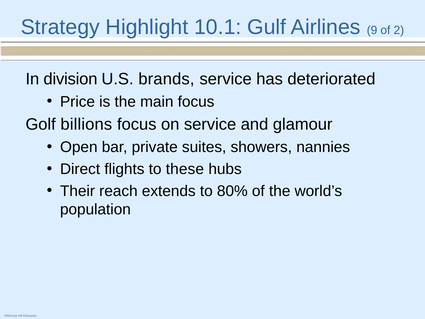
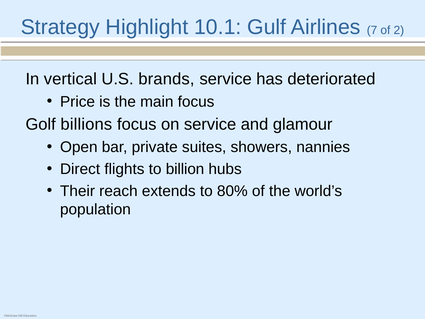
9: 9 -> 7 (372, 30)
division: division -> vertical (70, 79)
these: these -> billion (185, 169)
